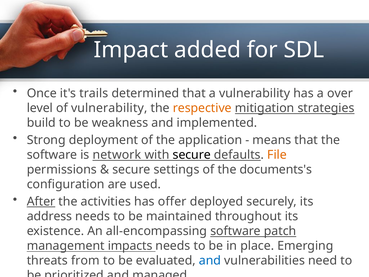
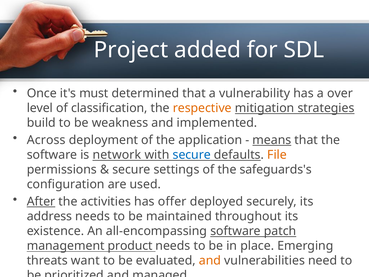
Impact: Impact -> Project (131, 50)
trails: trails -> must (94, 93)
of vulnerability: vulnerability -> classification (109, 108)
Strong: Strong -> Across (46, 140)
means underline: none -> present (272, 140)
secure colour: black -> blue (192, 155)
documents's: documents's -> safeguards's (276, 169)
impacts: impacts -> product (130, 246)
from: from -> want (85, 260)
and colour: blue -> orange (210, 260)
